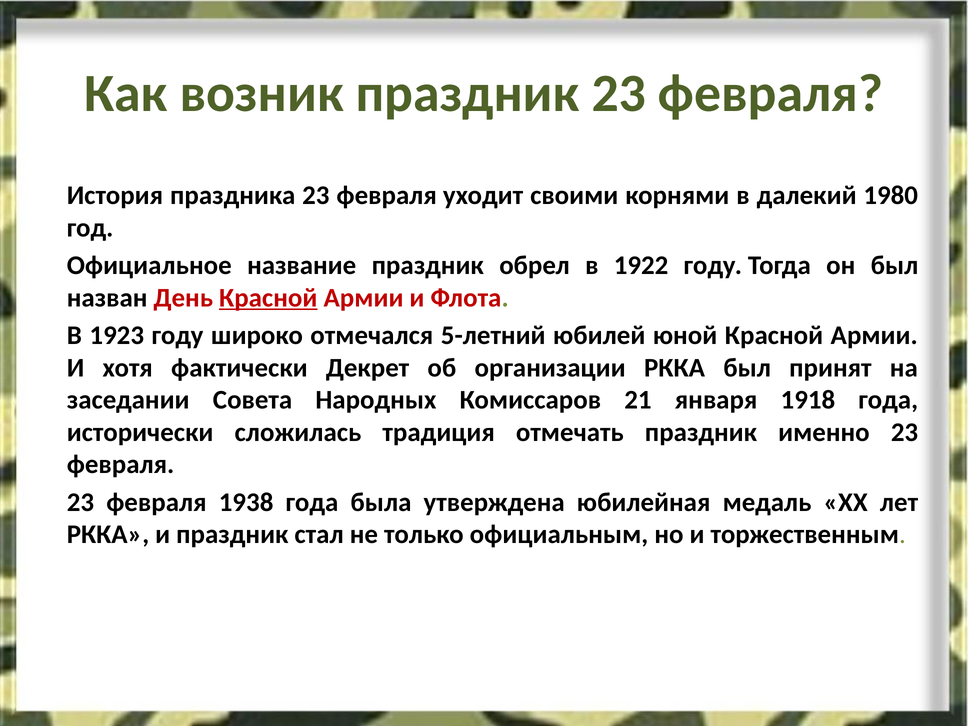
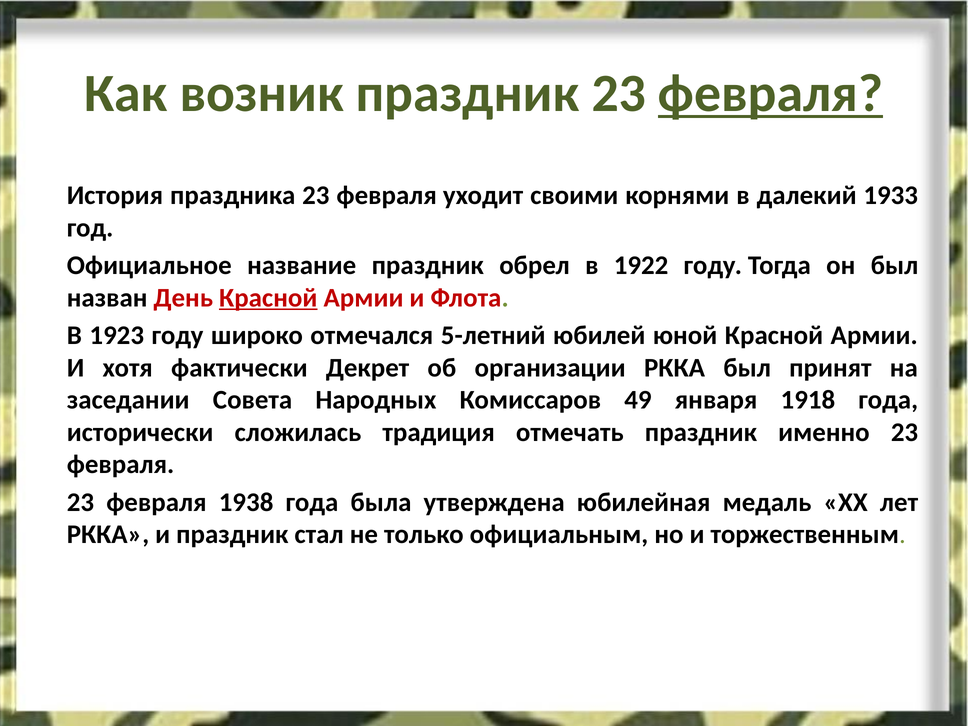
февраля underline: none -> present (771, 93)
1980: 1980 -> 1933 (891, 195)
21: 21 -> 49 (638, 400)
